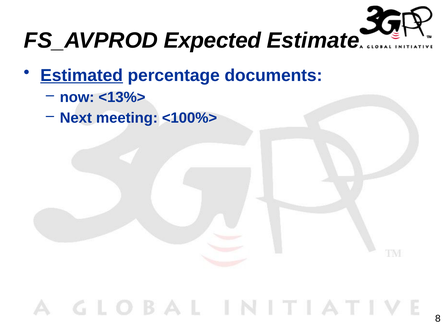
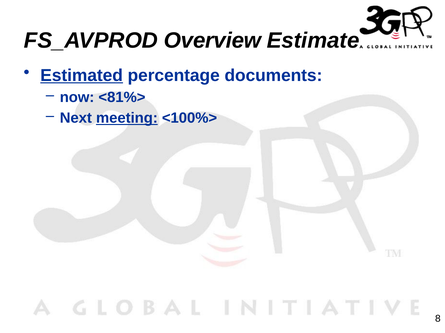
Expected: Expected -> Overview (212, 41)
<13%>: <13%> -> <81%> (122, 98)
meeting underline: none -> present (127, 118)
